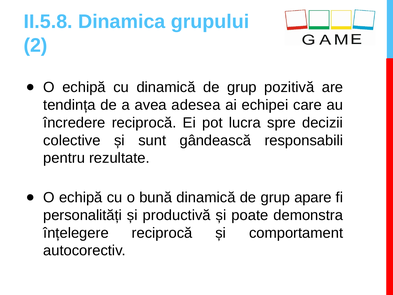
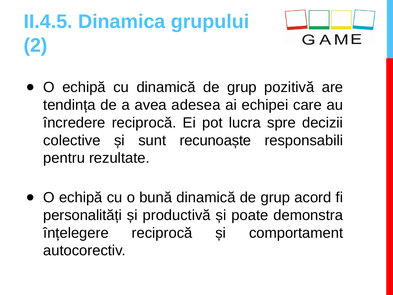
II.5.8: II.5.8 -> II.4.5 (48, 22)
gândească: gândească -> recunoaște (215, 140)
apare: apare -> acord (313, 197)
